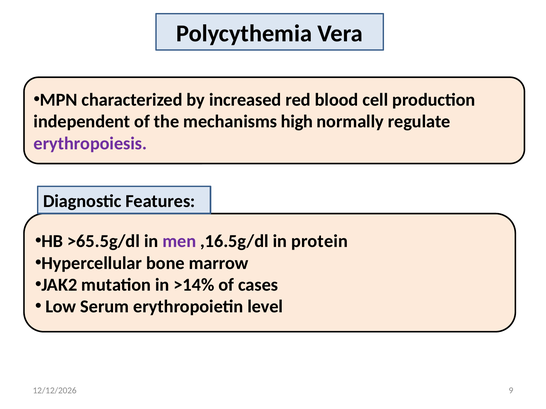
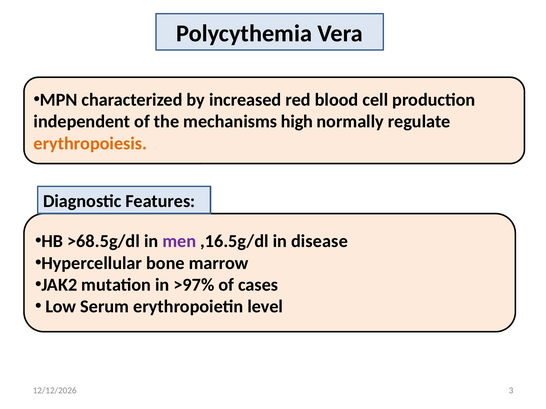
erythropoiesis colour: purple -> orange (90, 144)
>65.5g/dl: >65.5g/dl -> >68.5g/dl (104, 241)
protein: protein -> disease (319, 241)
>14%: >14% -> >97% (194, 285)
9: 9 -> 3 (511, 391)
